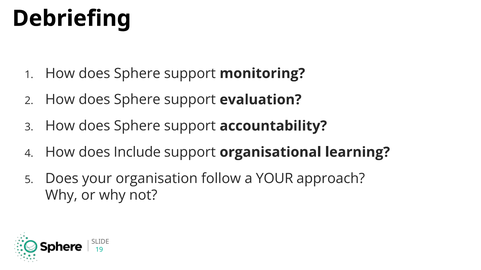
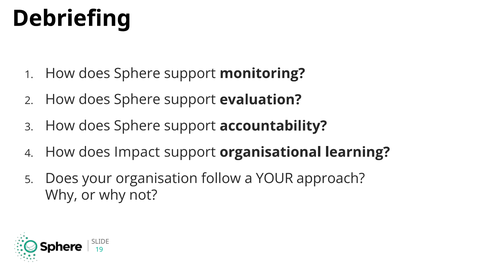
Include: Include -> Impact (137, 152)
